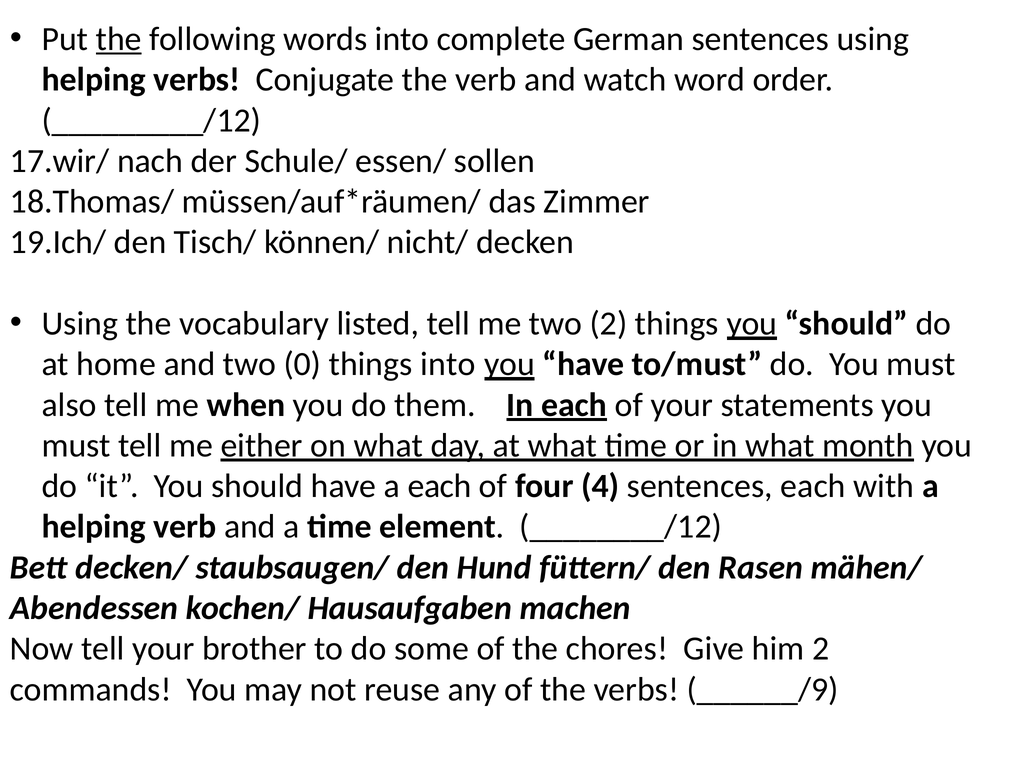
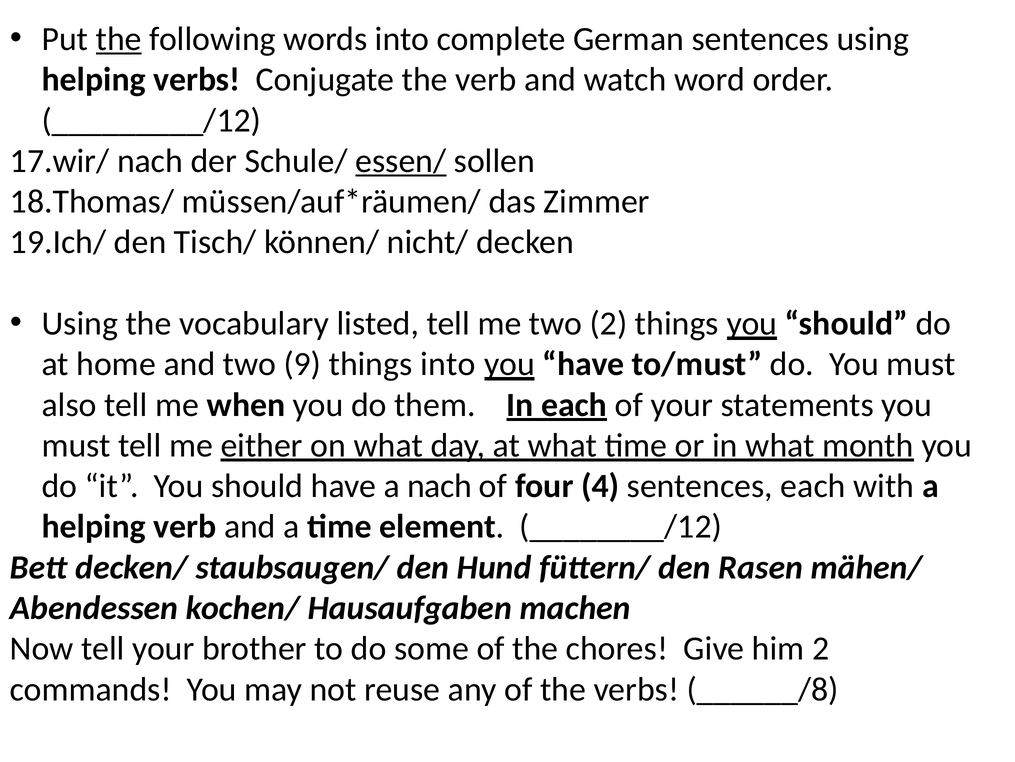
essen/ underline: none -> present (401, 161)
0: 0 -> 9 (302, 364)
a each: each -> nach (440, 486)
______/9: ______/9 -> ______/8 (763, 689)
